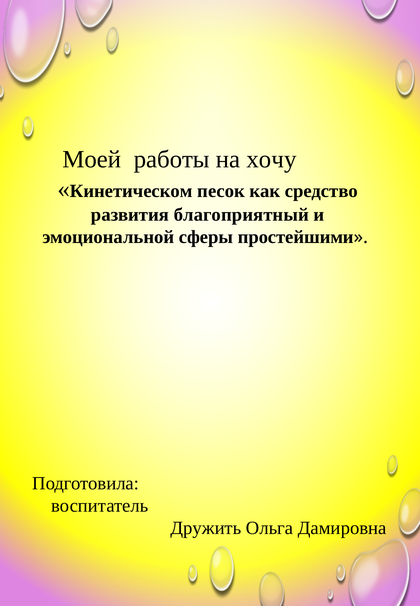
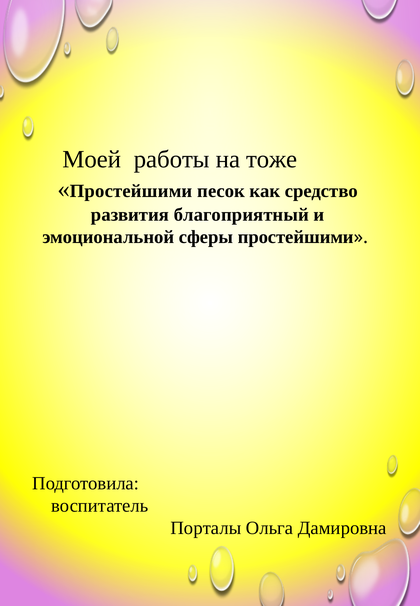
хочу: хочу -> тоже (272, 159)
Кинетическом: Кинетическом -> Простейшими (131, 191)
Дружить: Дружить -> Порталы (206, 529)
